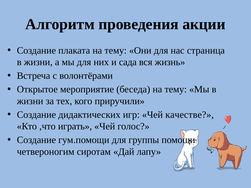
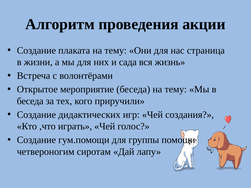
жизни: жизни -> беседа (30, 101)
качестве: качестве -> создания (190, 115)
